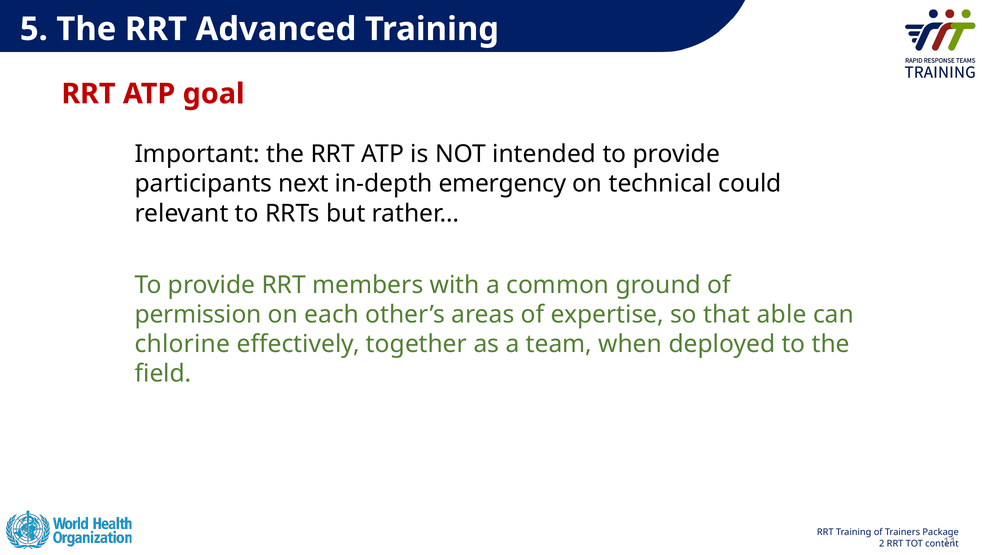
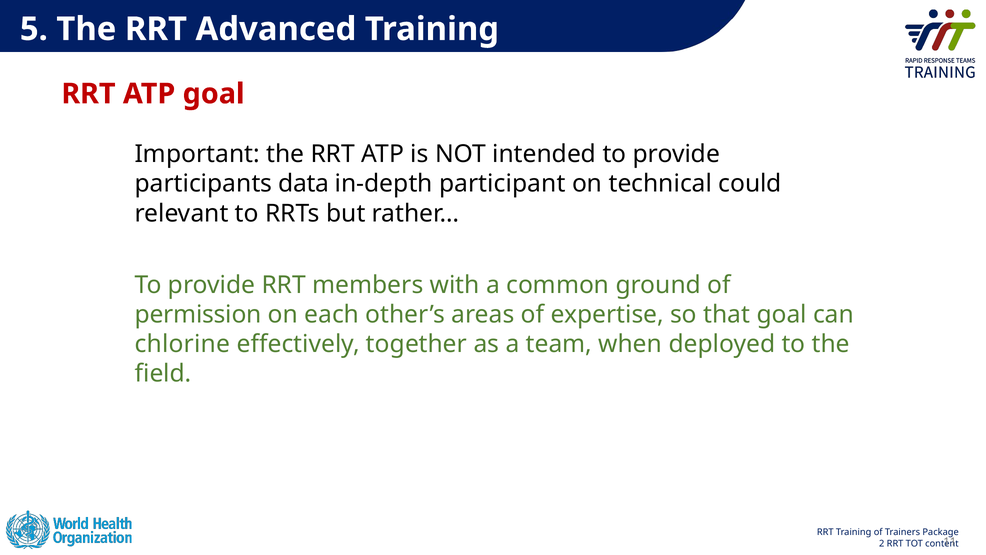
next: next -> data (304, 184)
emergency: emergency -> participant (502, 184)
that able: able -> goal (782, 314)
